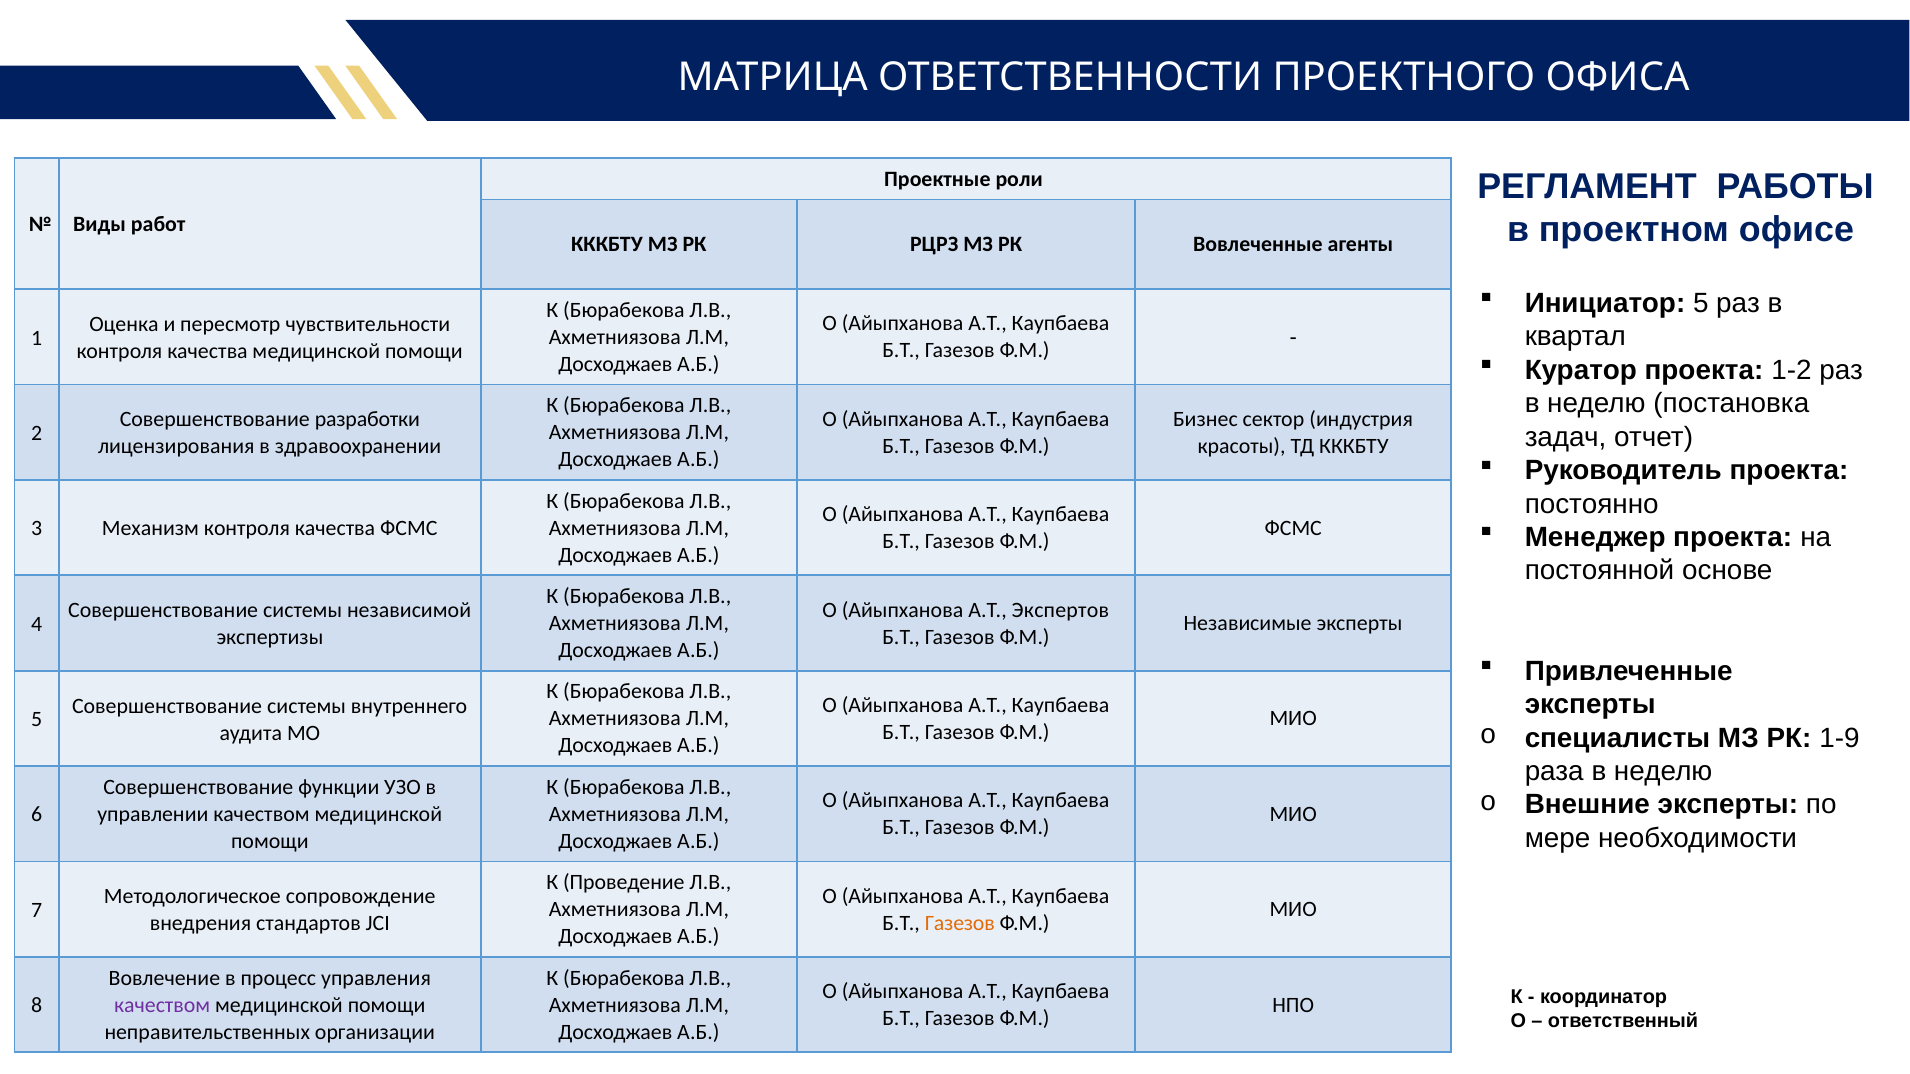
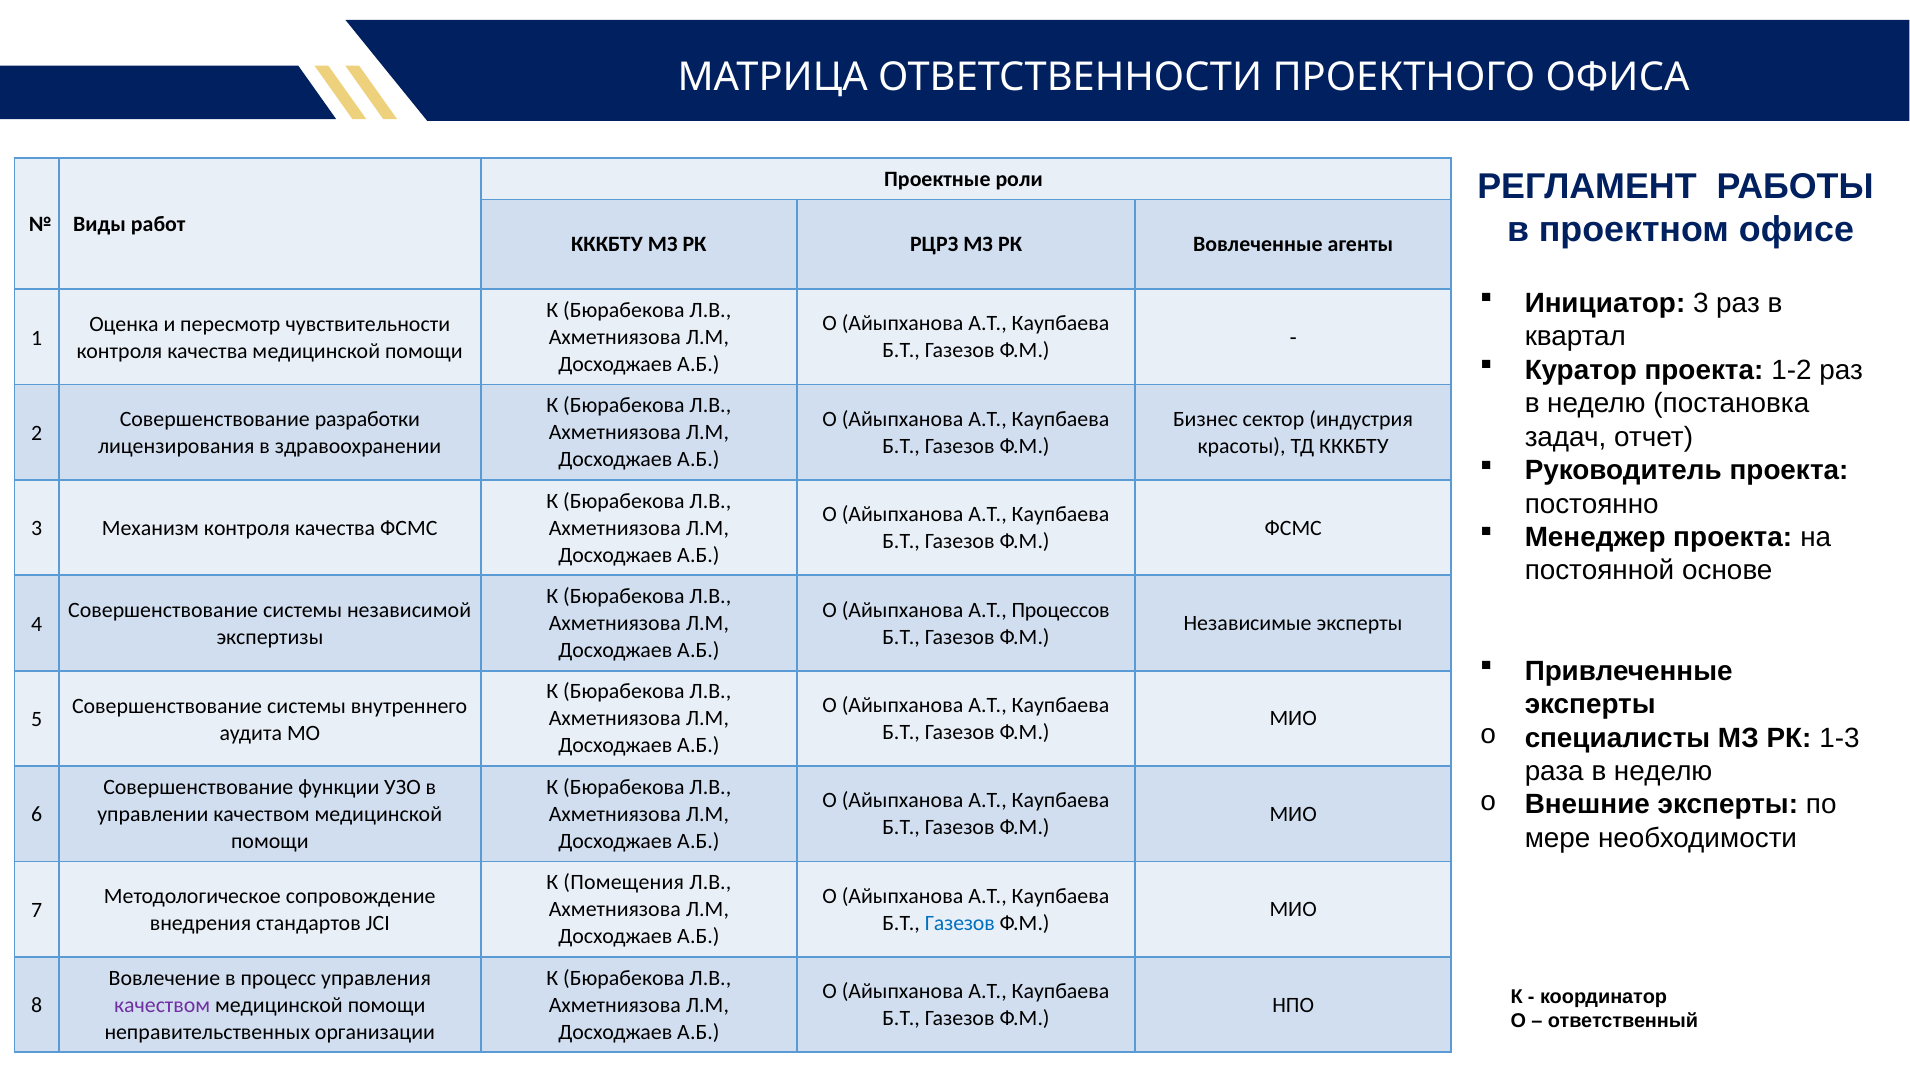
Инициатор 5: 5 -> 3 (1701, 303)
Экспертов: Экспертов -> Процессов (1061, 610)
1-9: 1-9 -> 1-3 (1839, 738)
Проведение: Проведение -> Помещения (624, 883)
Газезов colour: orange -> blue (960, 923)
